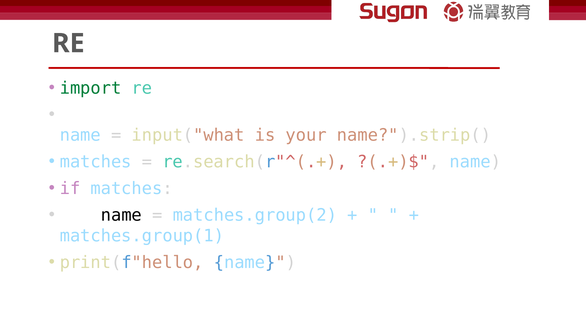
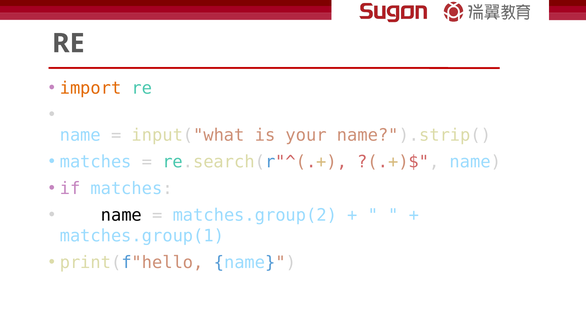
import colour: green -> orange (91, 88)
